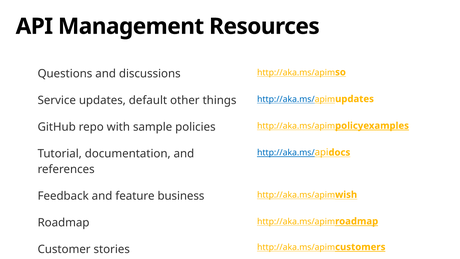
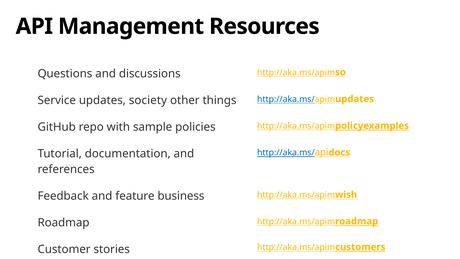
default: default -> society (148, 100)
